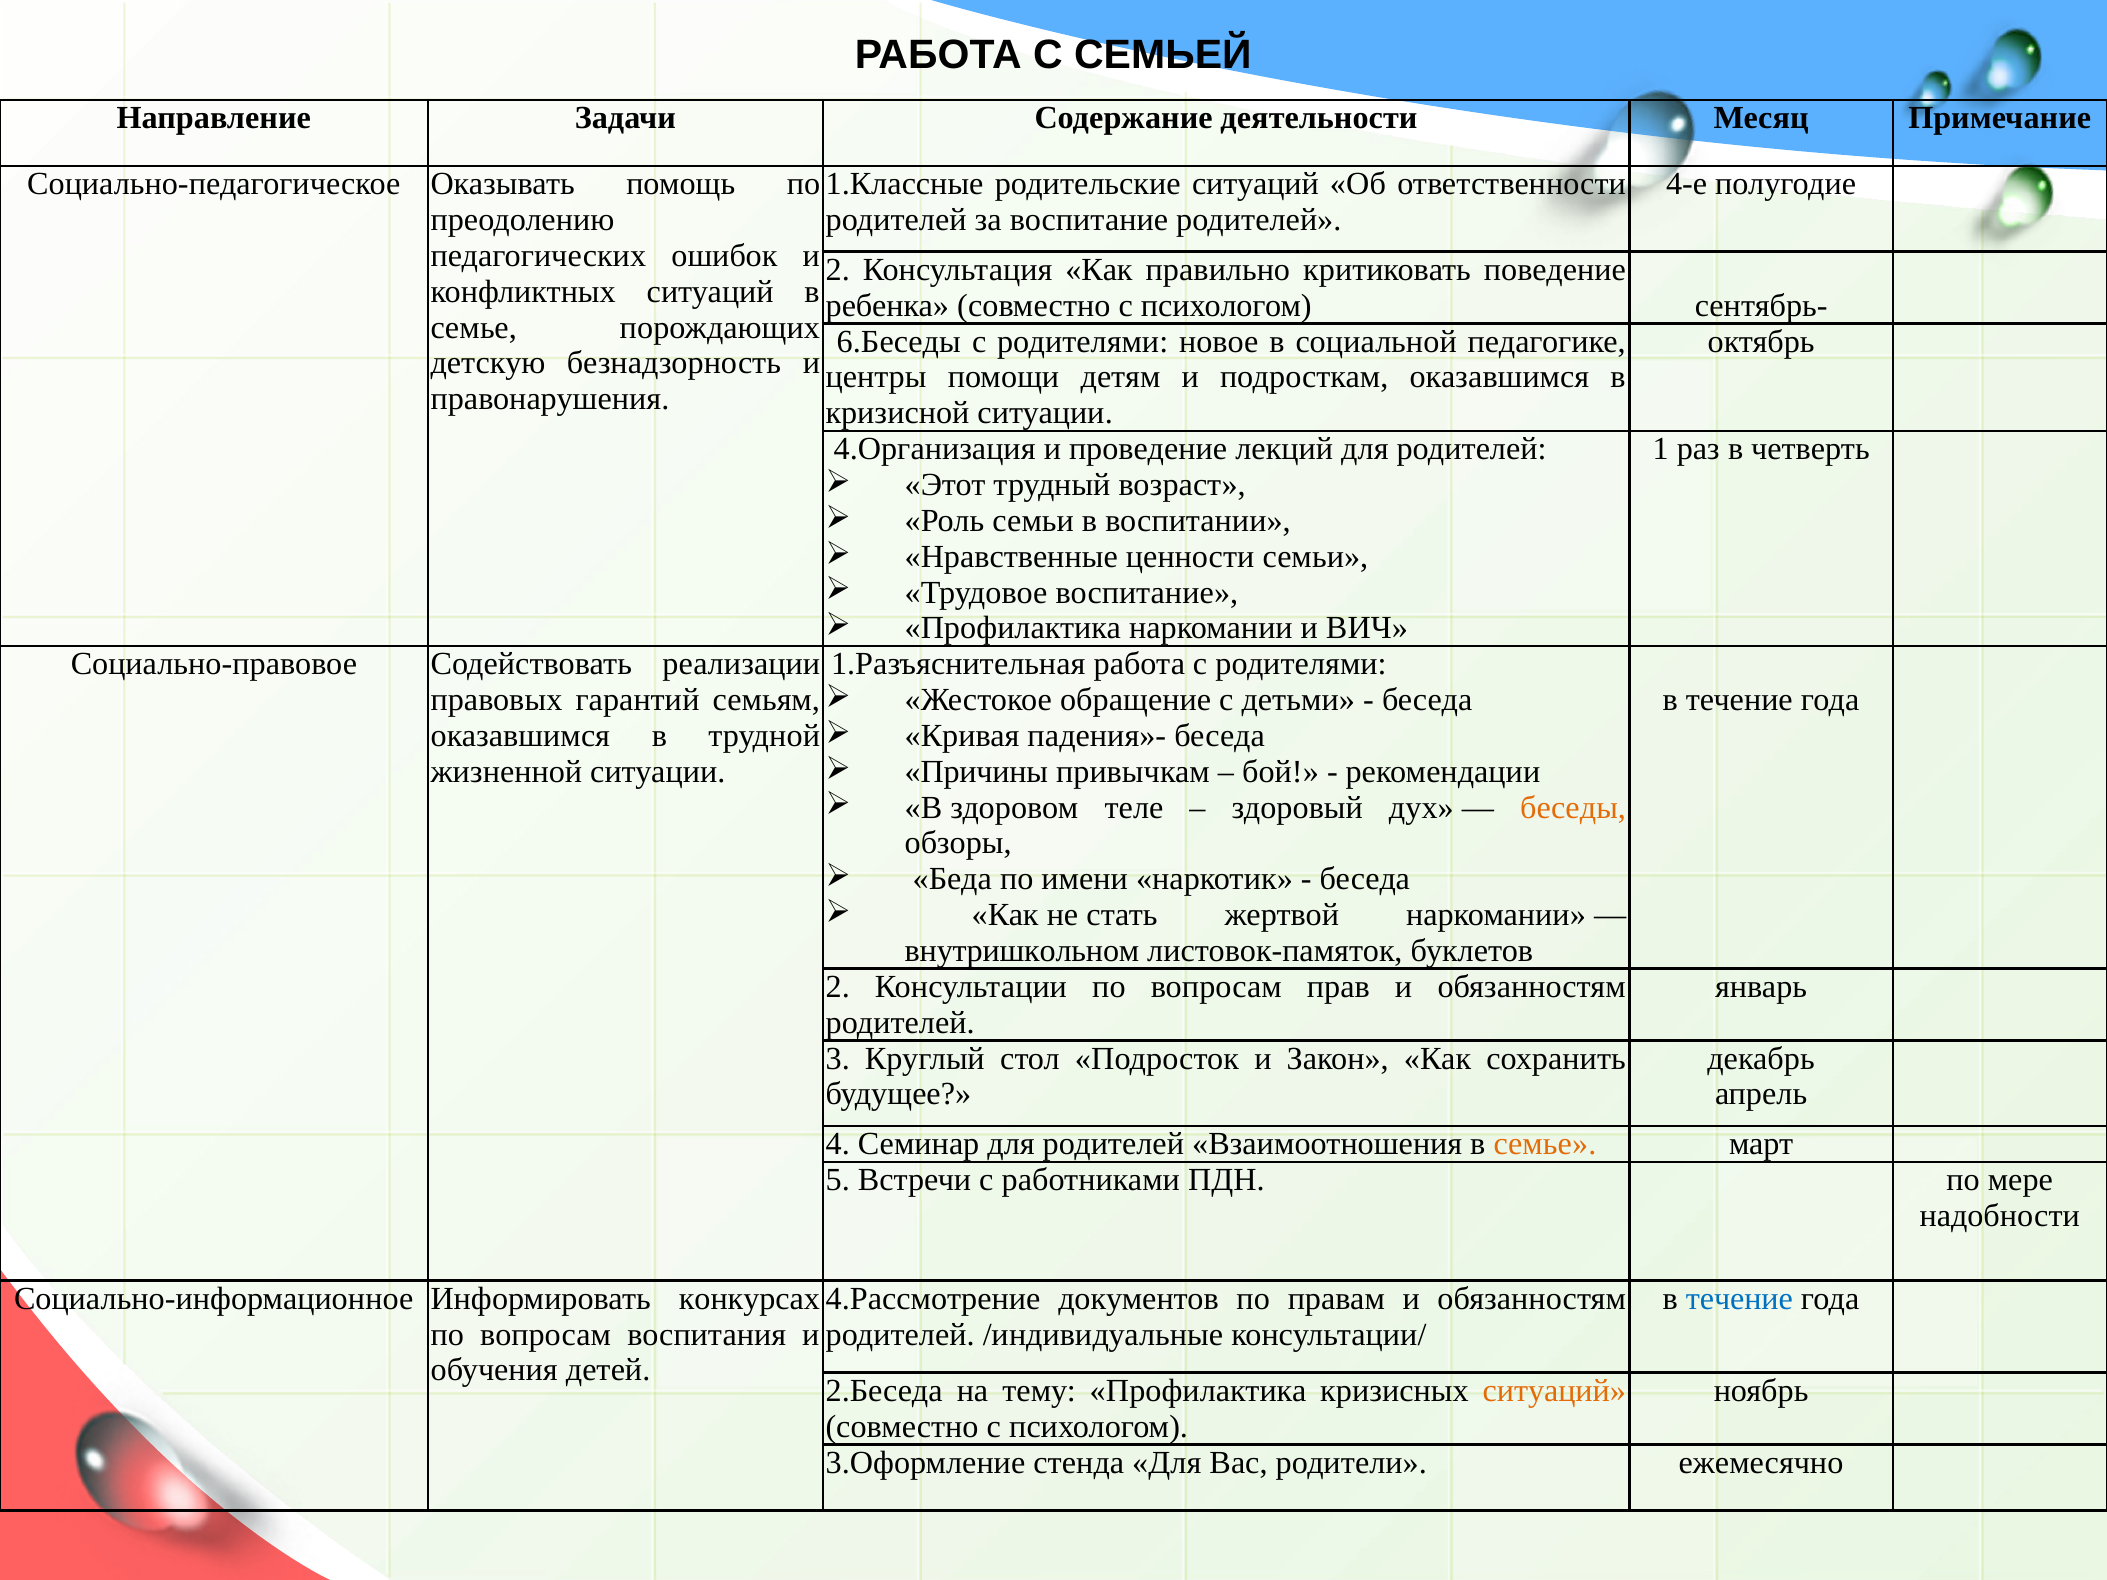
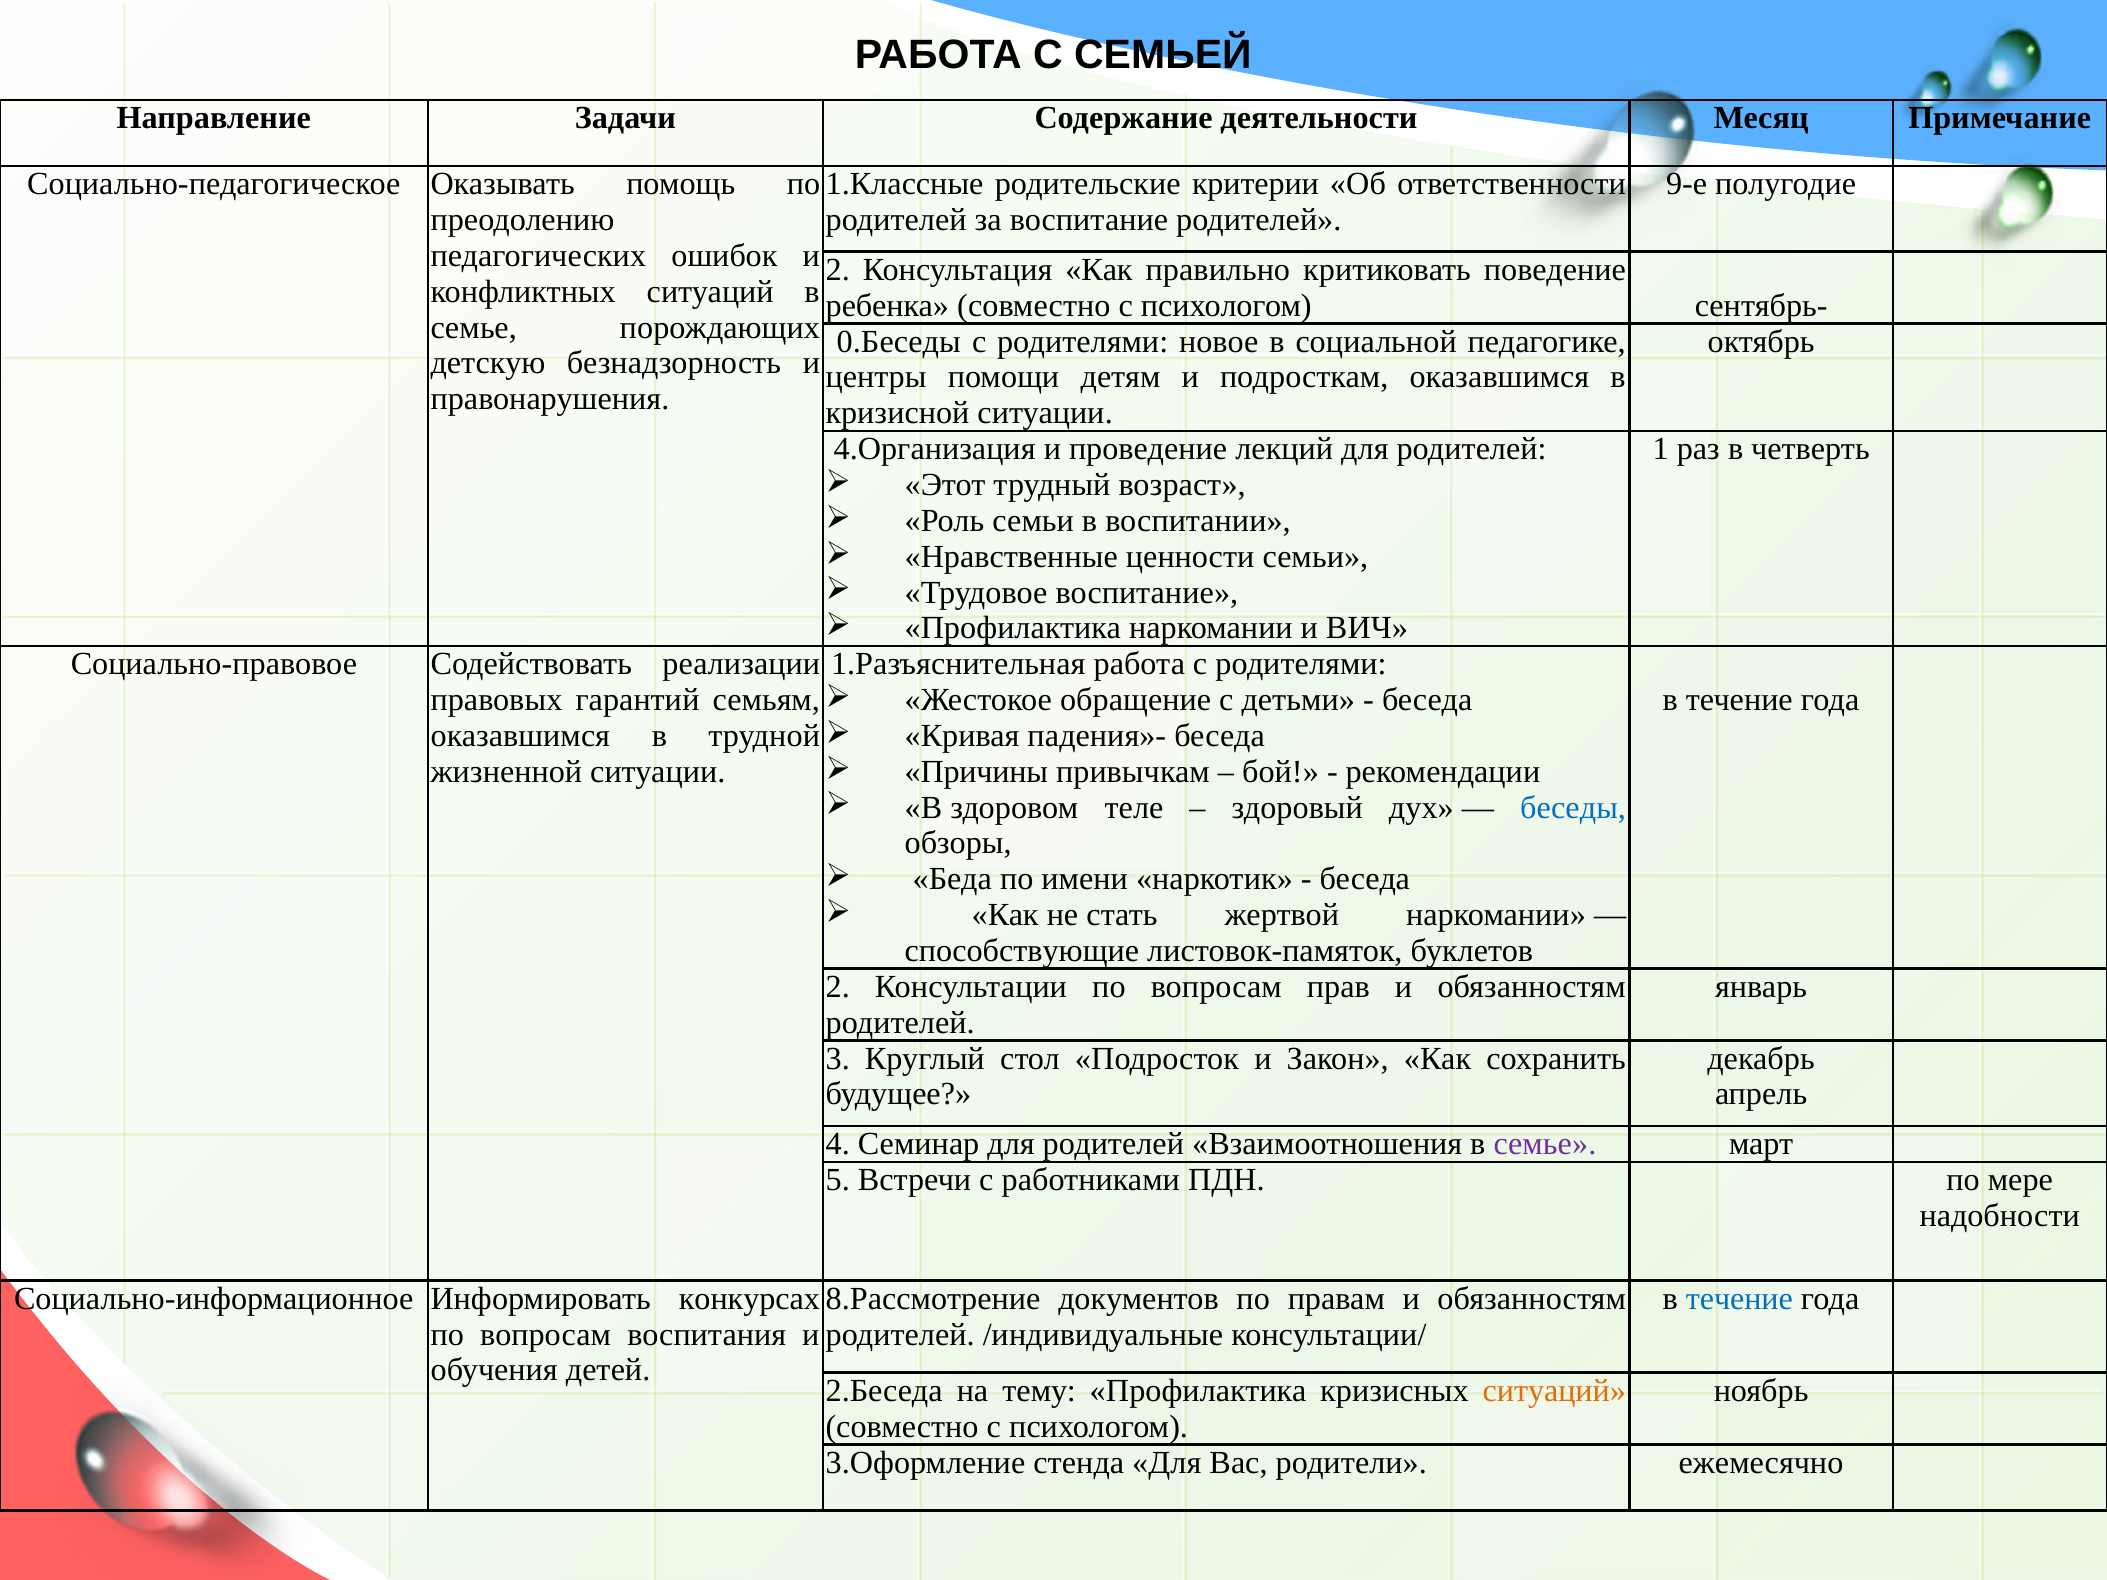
родительские ситуаций: ситуаций -> критерии (1255, 184)
4-е: 4-е -> 9-е (1687, 184)
6.Беседы: 6.Беседы -> 0.Беседы (899, 342)
беседы colour: orange -> blue (1573, 808)
внутришкольном: внутришкольном -> способствующие (1022, 951)
семье colour: orange -> purple (1545, 1144)
4.Рассмотрение: 4.Рассмотрение -> 8.Рассмотрение (933, 1299)
